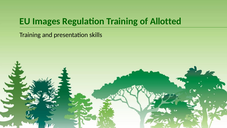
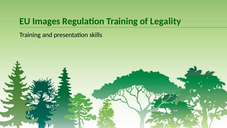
Allotted: Allotted -> Legality (166, 21)
